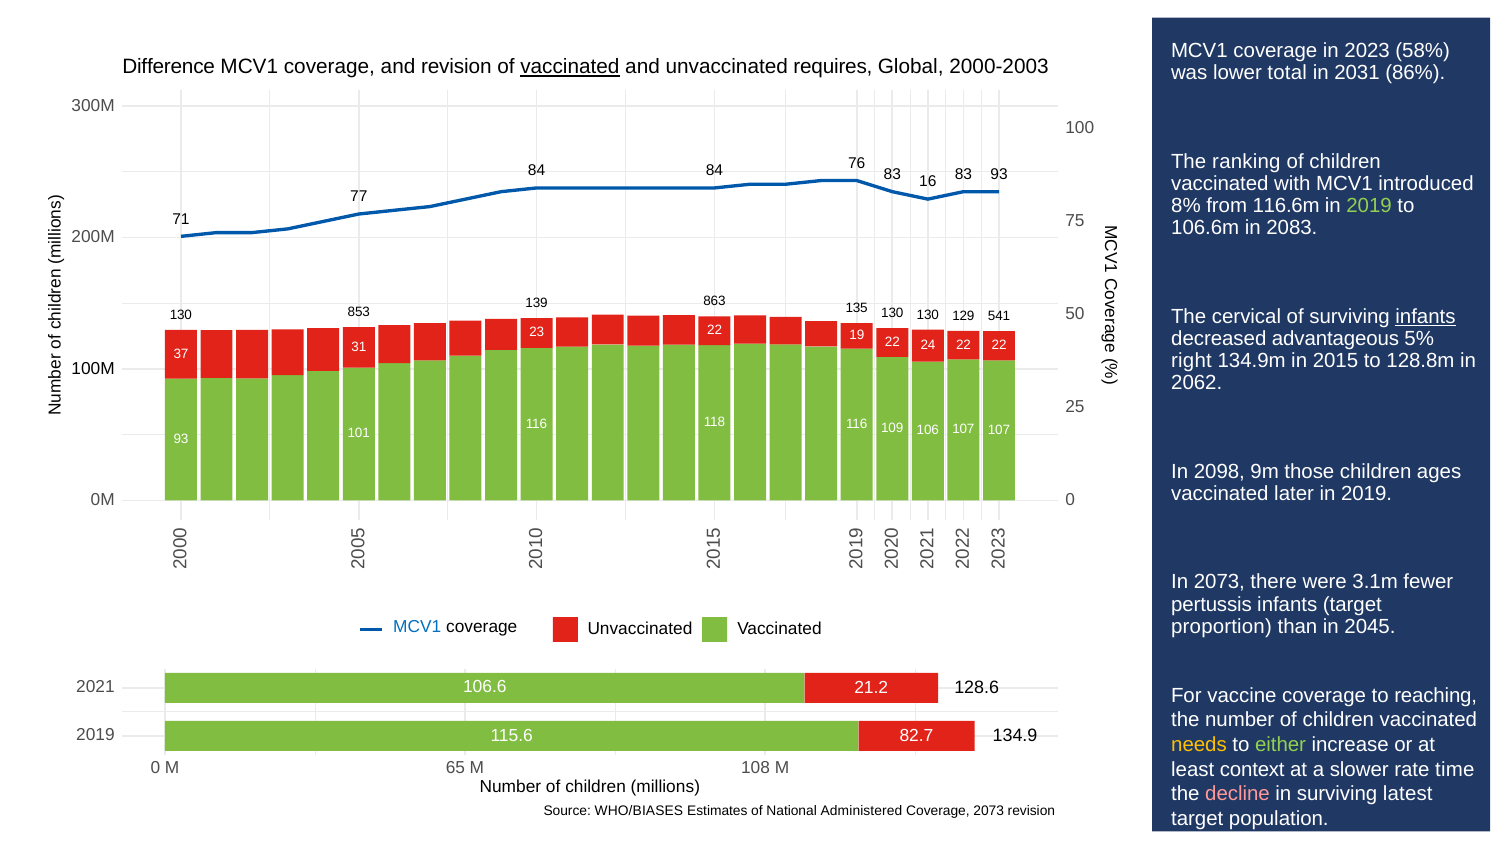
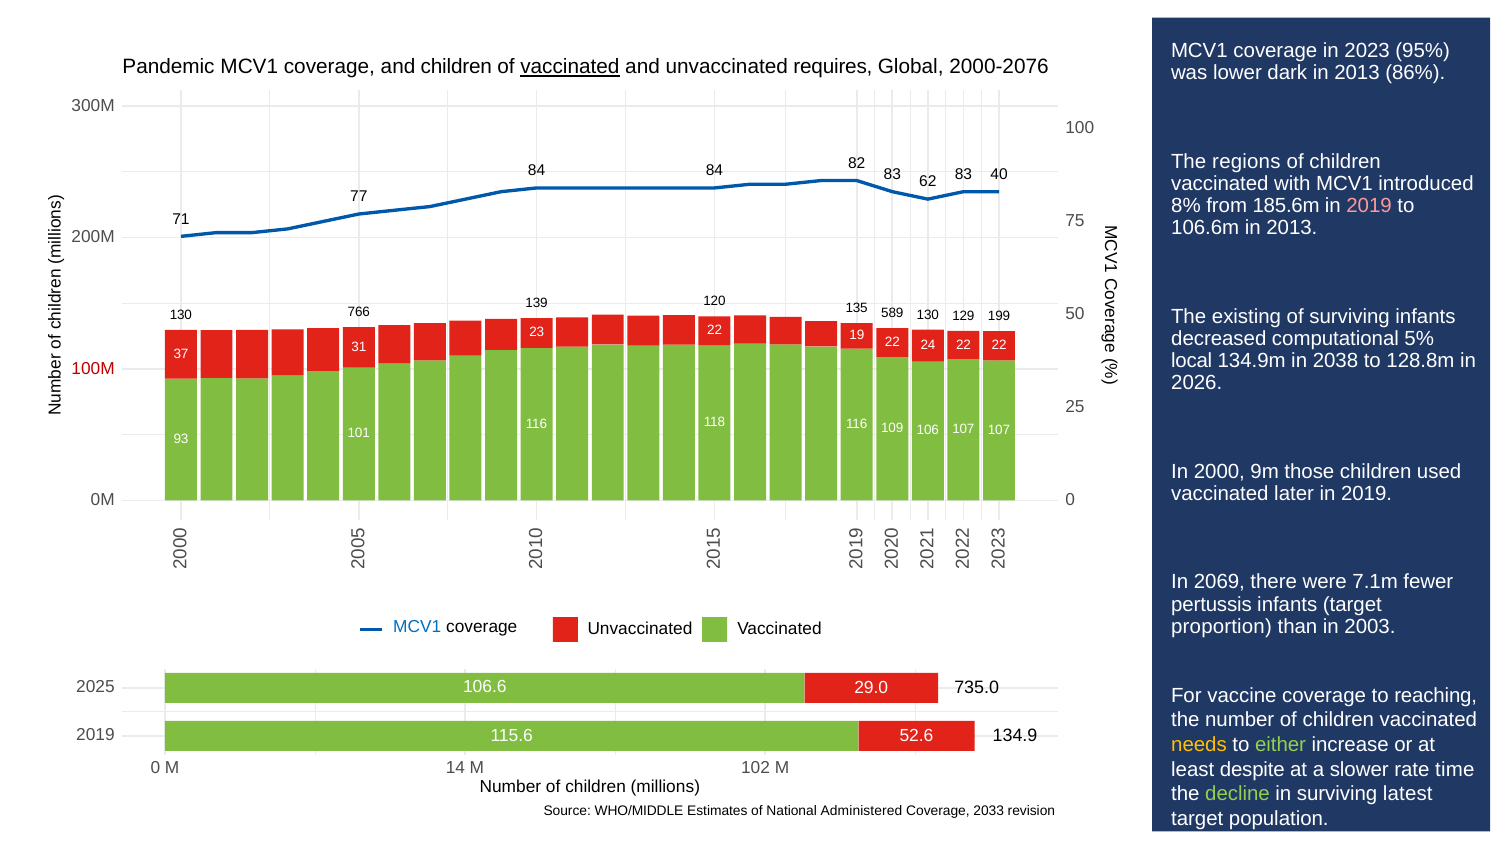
58%: 58% -> 95% (1423, 50)
Difference: Difference -> Pandemic (169, 67)
and revision: revision -> children (456, 67)
2000-2003: 2000-2003 -> 2000-2076 (999, 67)
total: total -> dark (1287, 73)
2031: 2031 -> 2013 (1357, 73)
ranking: ranking -> regions (1246, 161)
76: 76 -> 82 (857, 163)
16: 16 -> 62 (928, 182)
83 93: 93 -> 40 (999, 174)
116.6m: 116.6m -> 185.6m (1286, 205)
2019 colour: light green -> pink (1369, 205)
106.6m in 2083: 2083 -> 2013 (1292, 228)
863: 863 -> 120 (714, 301)
135 130: 130 -> 589 (892, 313)
541: 541 -> 199 (999, 316)
cervical: cervical -> existing (1247, 316)
infants underline: present -> none (1425, 316)
853: 853 -> 766 (359, 312)
advantageous: advantageous -> computational (1335, 338)
right: right -> local (1192, 360)
2015: 2015 -> 2038 (1335, 360)
100M colour: black -> red (93, 368)
2062: 2062 -> 2026 (1197, 383)
2098: 2098 -> 2000 (1219, 471)
ages: ages -> used (1439, 471)
In 2073: 2073 -> 2069 (1219, 582)
3.1m: 3.1m -> 7.1m (1375, 582)
2045: 2045 -> 2003 (1370, 626)
128.6: 128.6 -> 735.0 (977, 687)
2021: 2021 -> 2025 (95, 687)
21.2: 21.2 -> 29.0 (871, 687)
82.7: 82.7 -> 52.6 (916, 735)
context: context -> despite (1252, 769)
65: 65 -> 14 (455, 768)
108: 108 -> 102 (755, 768)
decline colour: pink -> light green (1237, 794)
WHO/BIASES: WHO/BIASES -> WHO/MIDDLE (639, 810)
Coverage 2073: 2073 -> 2033 (989, 810)
